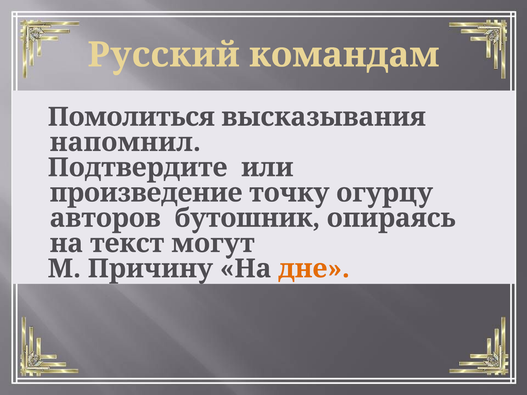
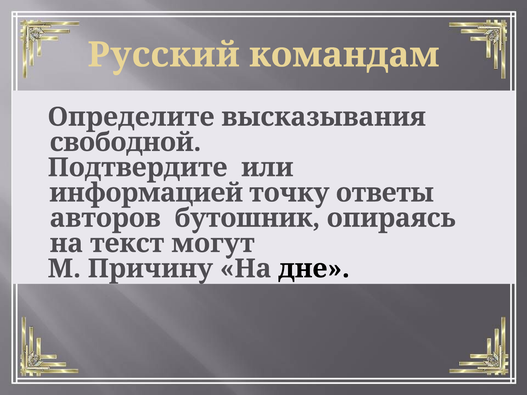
Помолиться: Помолиться -> Определите (131, 117)
напомнил: напомнил -> свободной (126, 142)
произведение: произведение -> информацией (146, 193)
огурцу: огурцу -> ответы (385, 193)
дне colour: orange -> black (314, 269)
